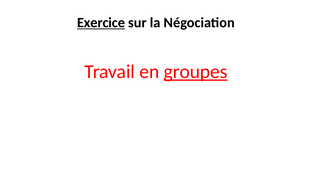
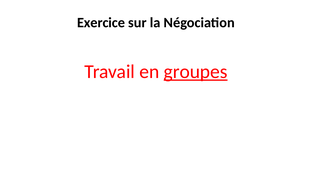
Exercice underline: present -> none (101, 23)
